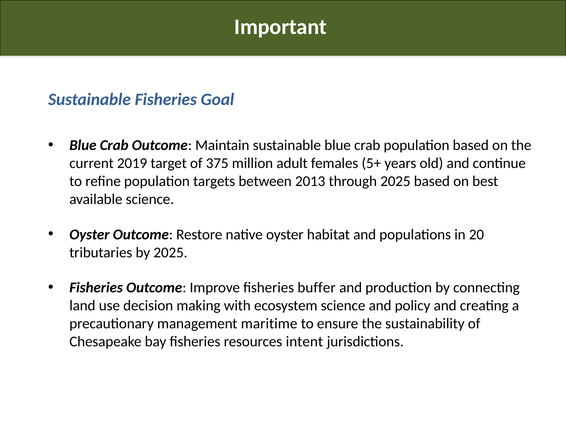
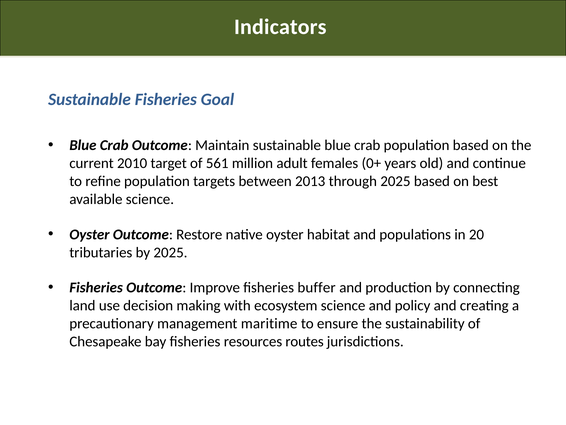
Important: Important -> Indicators (280, 27)
2019: 2019 -> 2010 (132, 163)
375: 375 -> 561 (217, 163)
5+: 5+ -> 0+ (371, 163)
intent: intent -> routes (305, 341)
